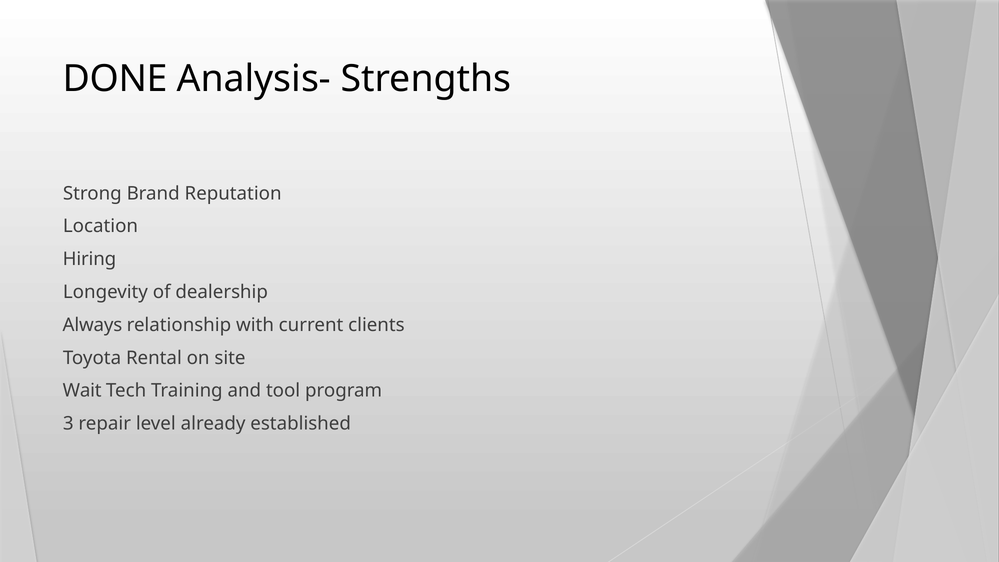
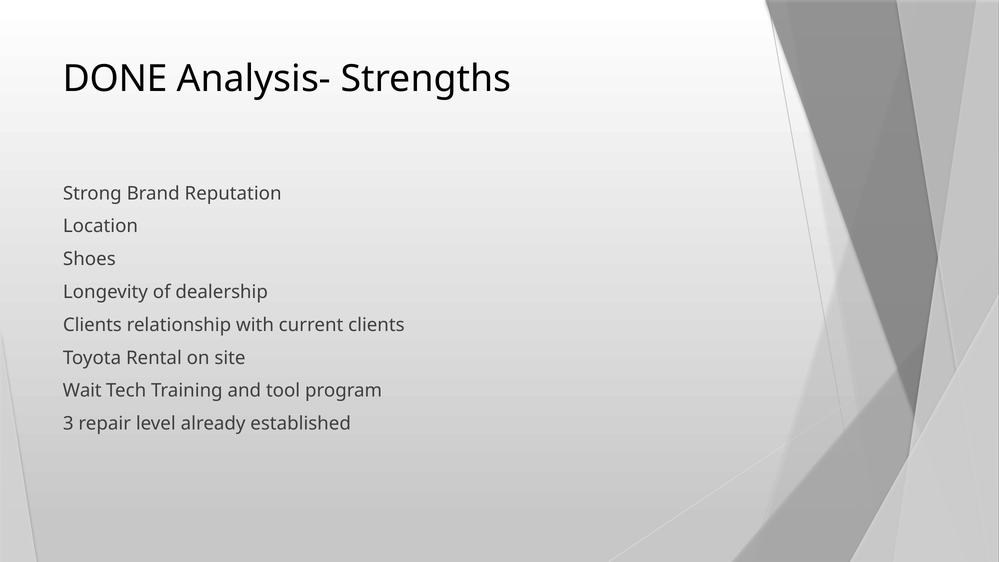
Hiring: Hiring -> Shoes (89, 259)
Always: Always -> Clients (92, 325)
